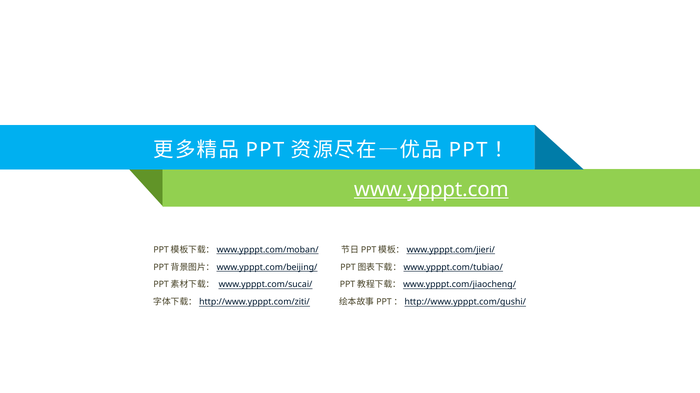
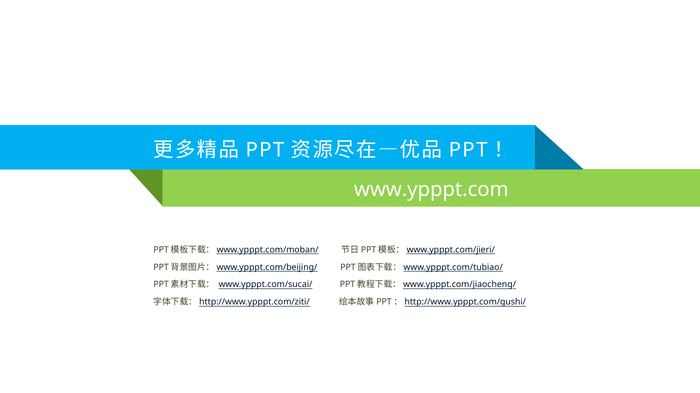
www.ypppt.com underline: present -> none (431, 190)
